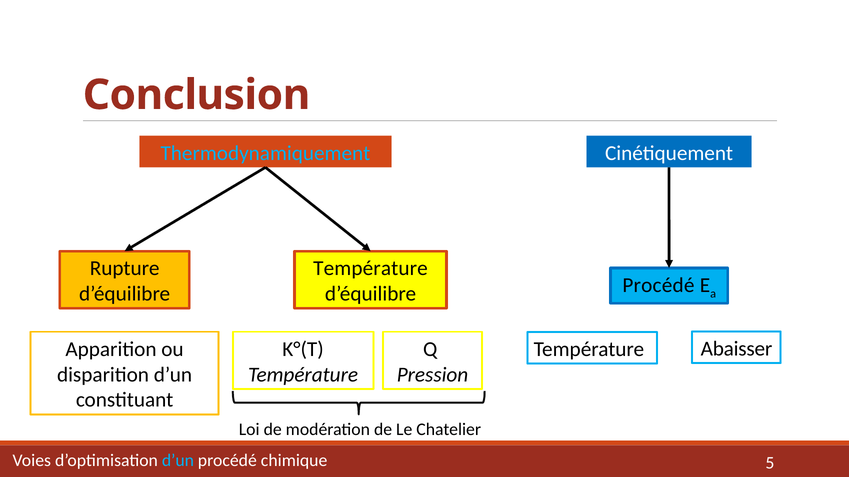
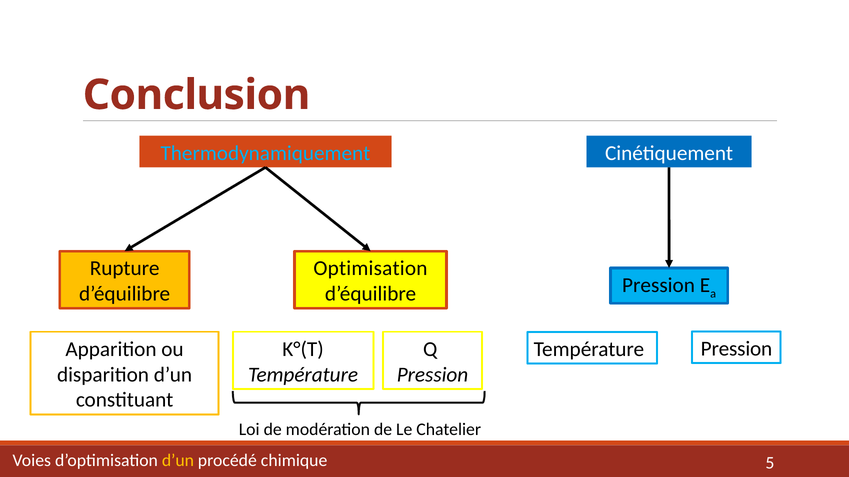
Température: Température -> Optimisation (370, 269)
Procédé: Procédé -> Pression (659, 286)
Abaisser: Abaisser -> Pression (736, 349)
d’un colour: light blue -> yellow (178, 461)
